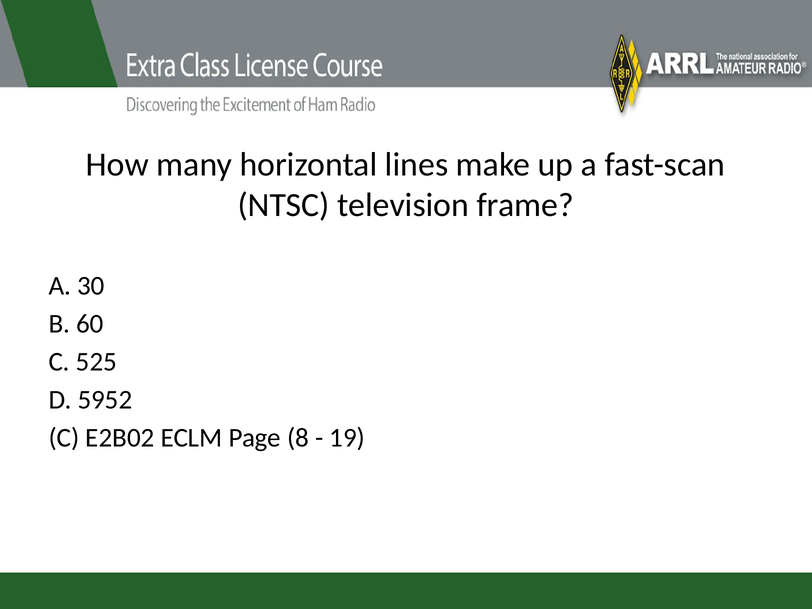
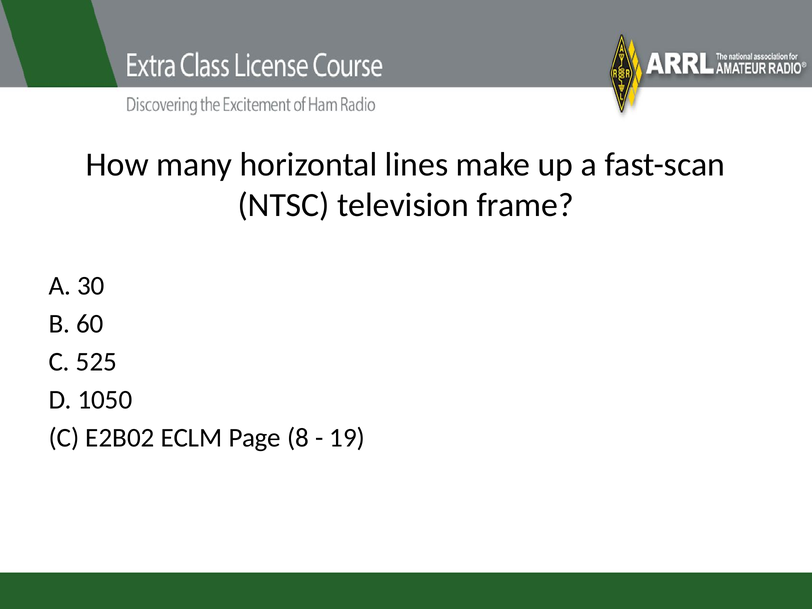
5952: 5952 -> 1050 (105, 400)
